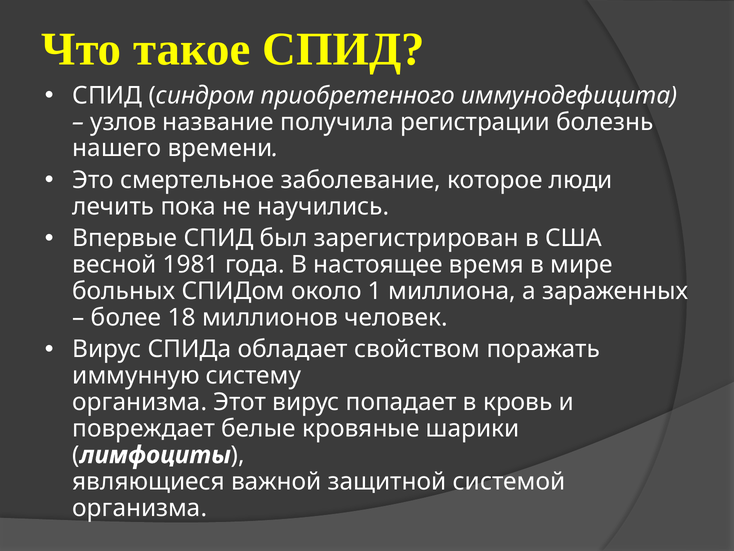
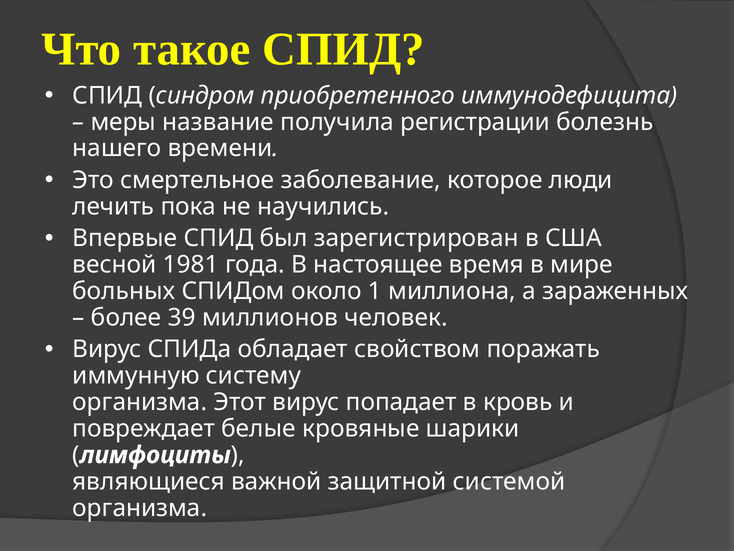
узлов: узлов -> меры (123, 122)
18: 18 -> 39 (182, 317)
